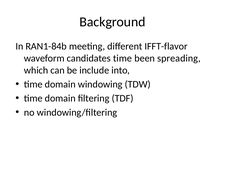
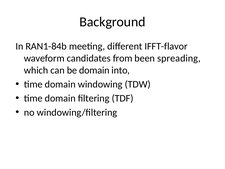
candidates time: time -> from (123, 58)
be include: include -> domain (94, 70)
